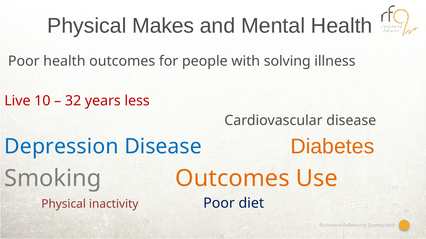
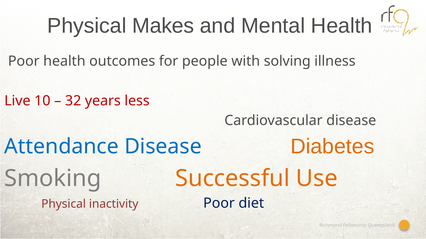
Depression: Depression -> Attendance (62, 147)
Smoking Outcomes: Outcomes -> Successful (233, 179)
